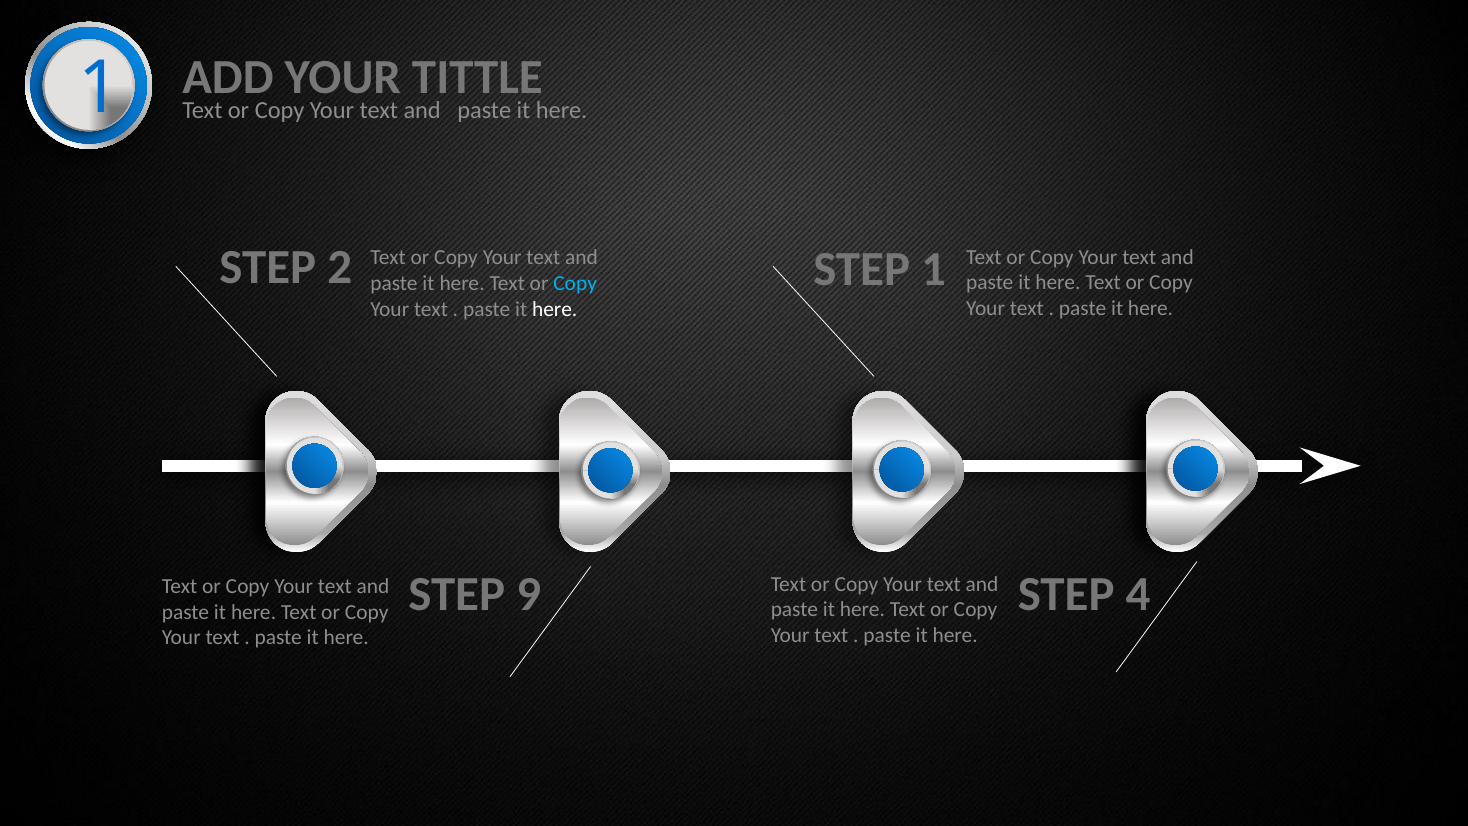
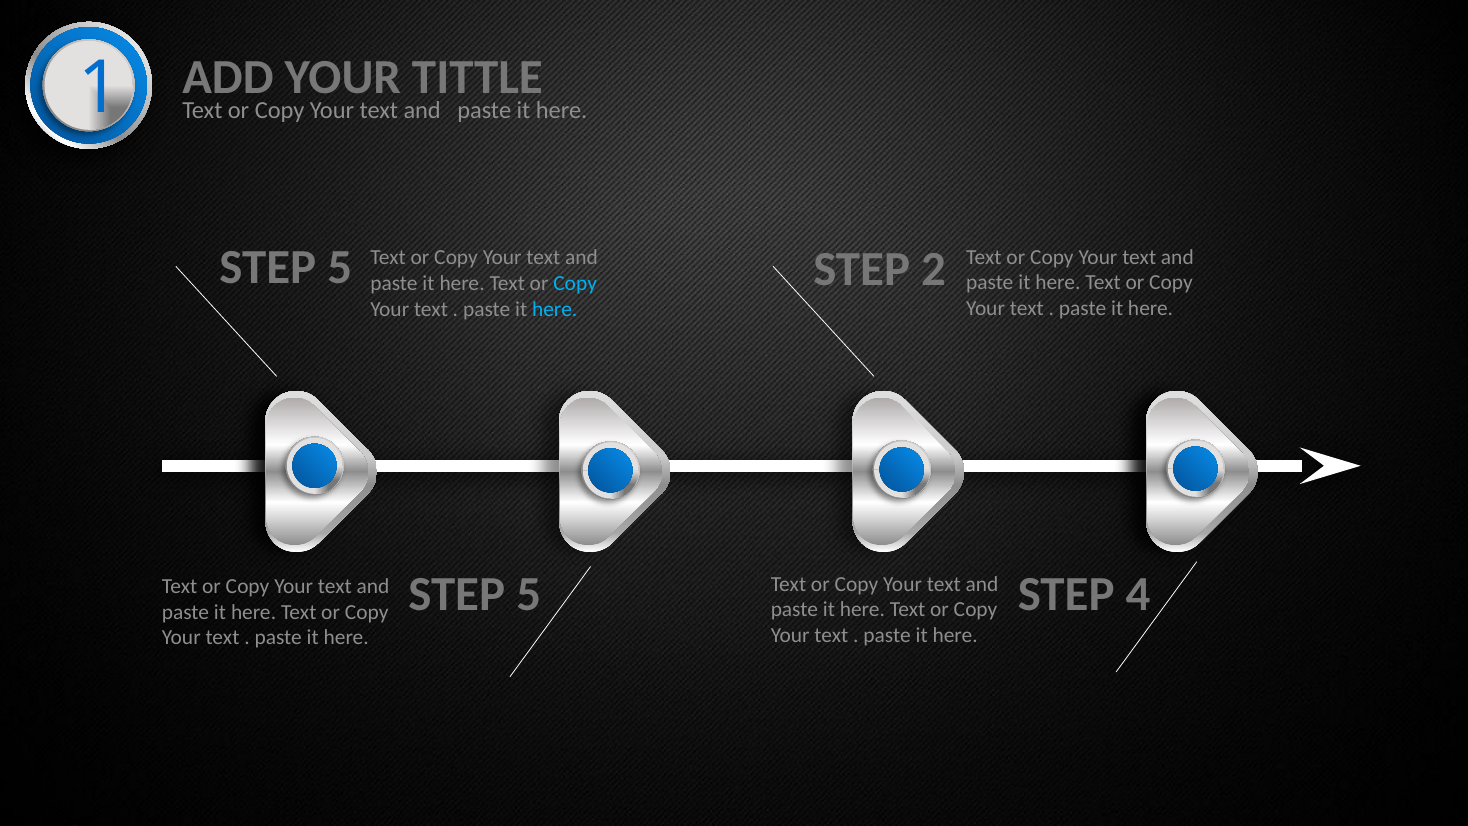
2: 2 -> 5 (340, 268)
STEP 1: 1 -> 2 (933, 269)
here colour: white -> light blue (555, 309)
9: 9 -> 5 (529, 595)
